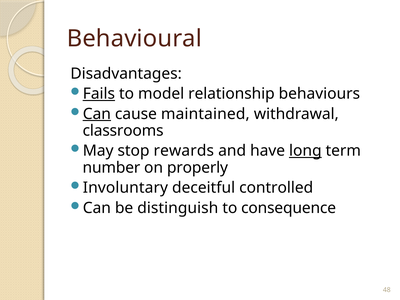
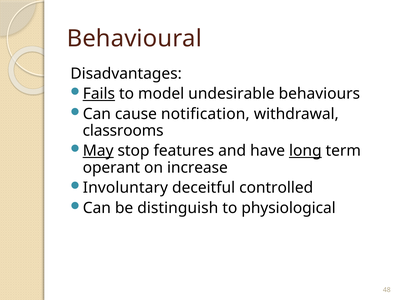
relationship: relationship -> undesirable (231, 94)
Can underline: present -> none (97, 114)
maintained: maintained -> notification (205, 114)
May underline: none -> present (98, 151)
rewards: rewards -> features (184, 151)
number: number -> operant (111, 168)
properly: properly -> increase (197, 168)
consequence: consequence -> physiological (289, 208)
